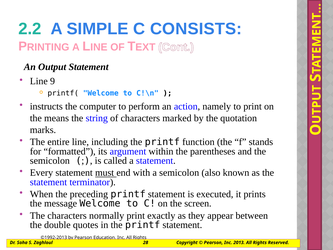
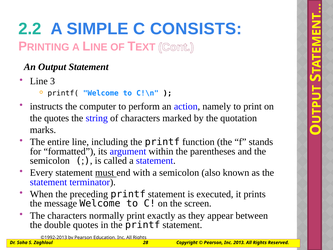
9: 9 -> 3 (53, 81)
the means: means -> quotes (57, 118)
